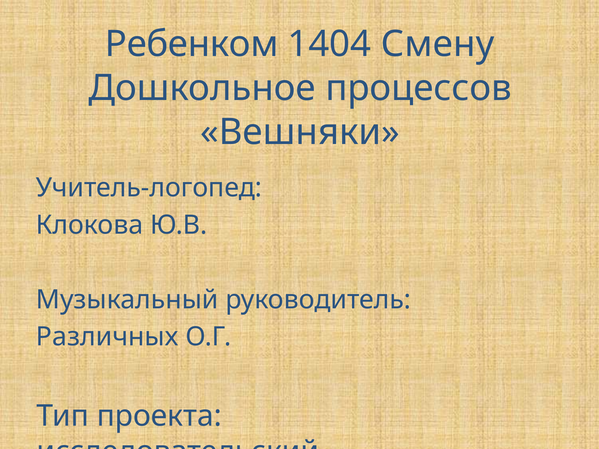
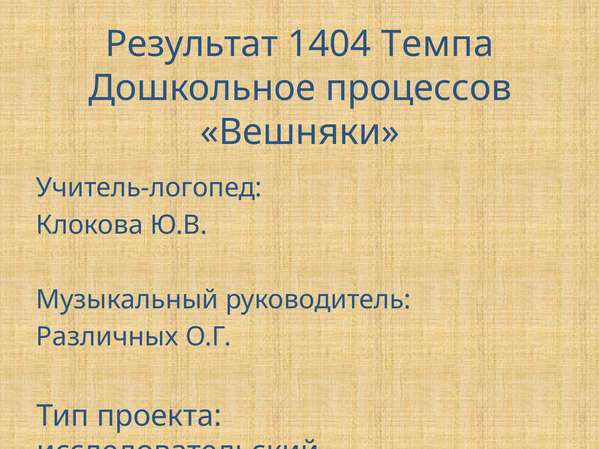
Ребенком: Ребенком -> Результат (192, 44)
Смену: Смену -> Темпа (438, 44)
